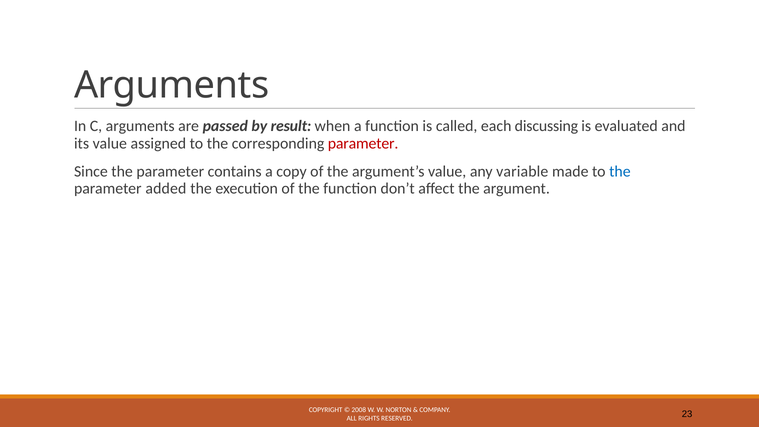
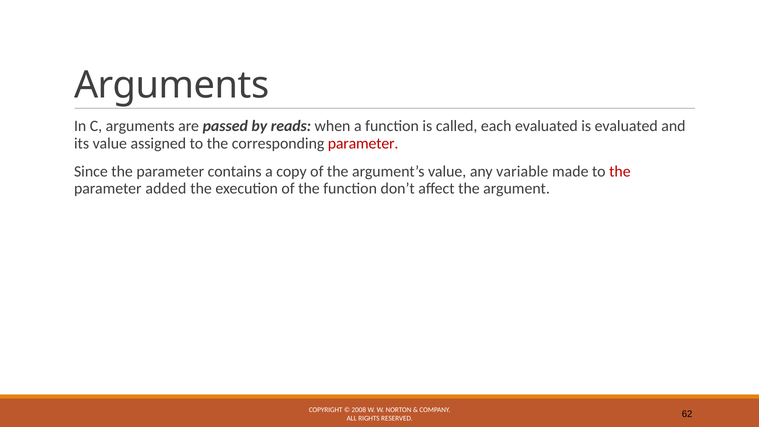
result: result -> reads (291, 126)
each discussing: discussing -> evaluated (546, 126)
the colour: blue -> red (620, 171)
23: 23 -> 62 (687, 414)
